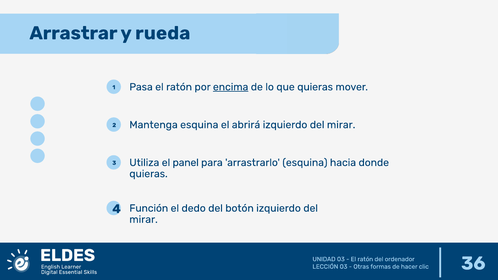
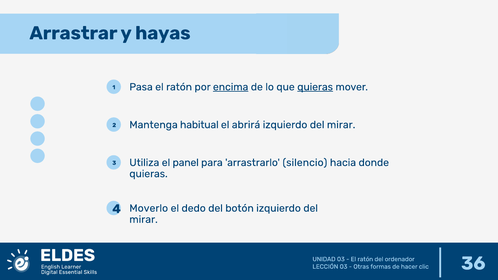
rueda: rueda -> hayas (163, 33)
quieras underline: none -> present (315, 87)
Mantenga esquina: esquina -> habitual (199, 125)
arrastrarlo esquina: esquina -> silencio (305, 163)
Función: Función -> Moverlo (149, 208)
